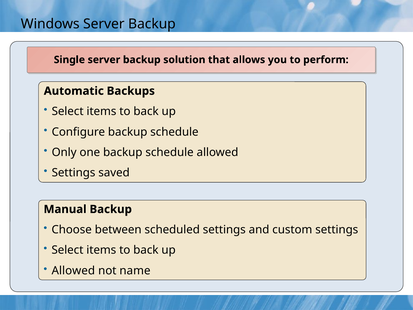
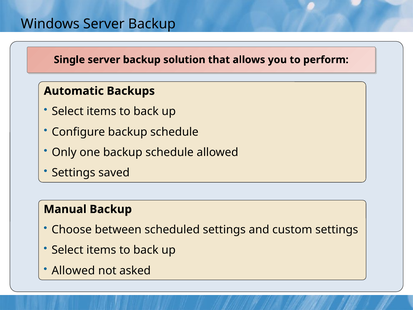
name: name -> asked (135, 270)
